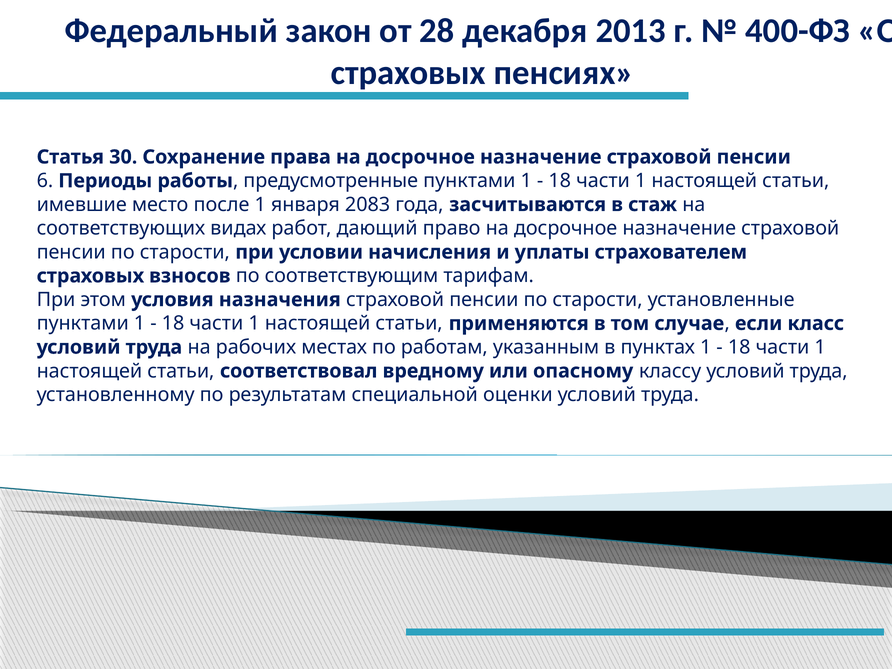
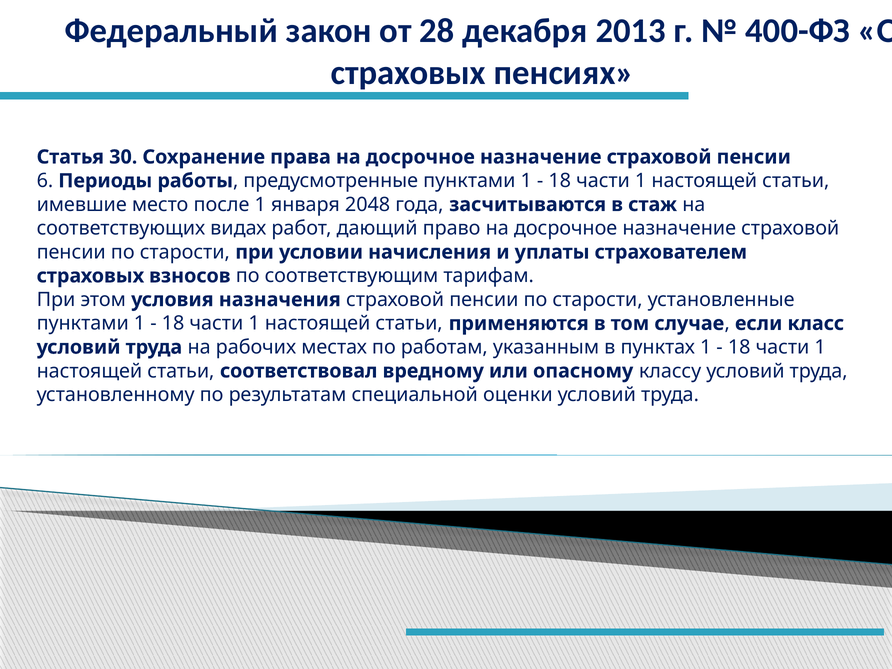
2083: 2083 -> 2048 (368, 205)
